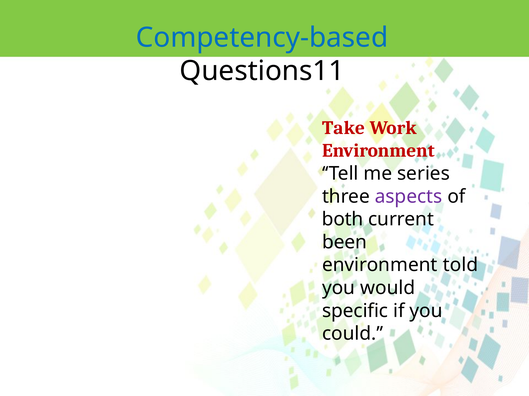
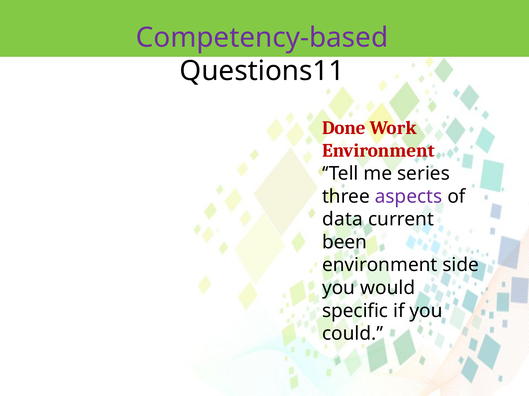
Competency-based colour: blue -> purple (262, 38)
Take: Take -> Done (344, 128)
both: both -> data (342, 220)
told: told -> side (461, 266)
